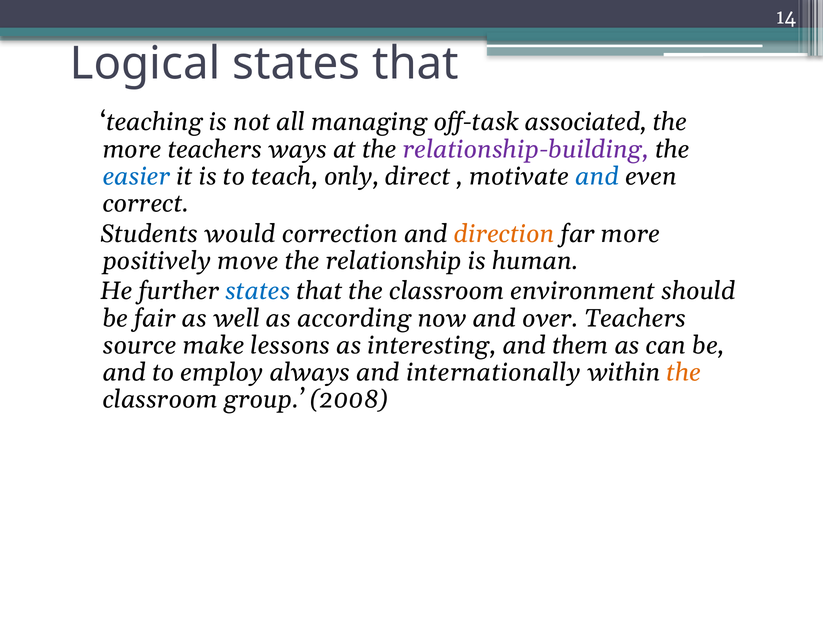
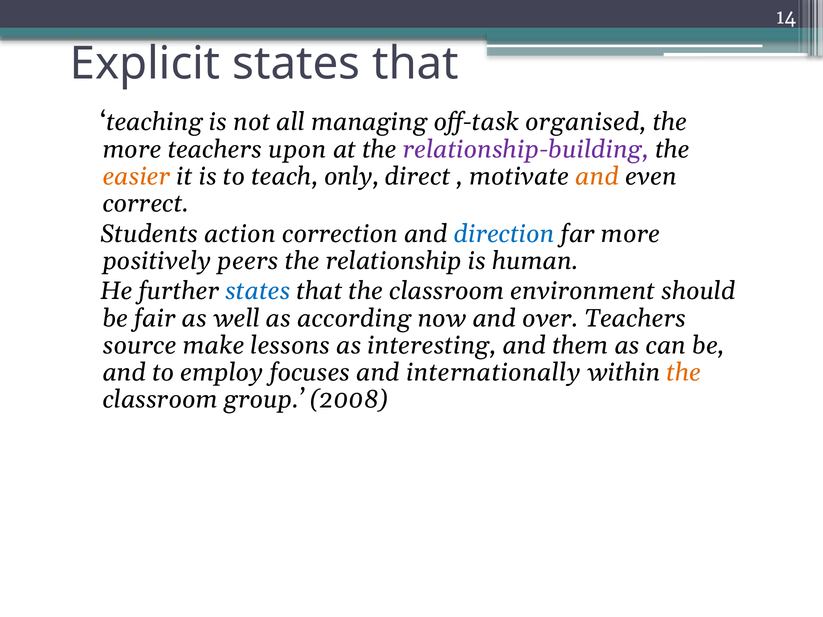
Logical: Logical -> Explicit (145, 64)
associated: associated -> organised (586, 122)
ways: ways -> upon (297, 149)
easier colour: blue -> orange (136, 176)
and colour: blue -> orange (597, 176)
would: would -> action (240, 234)
direction colour: orange -> blue (504, 234)
move: move -> peers (248, 261)
always: always -> focuses (310, 373)
